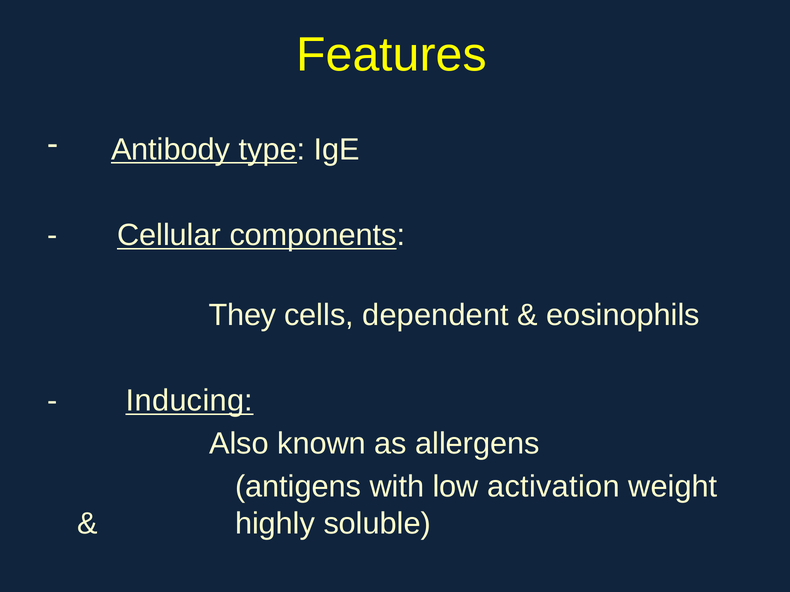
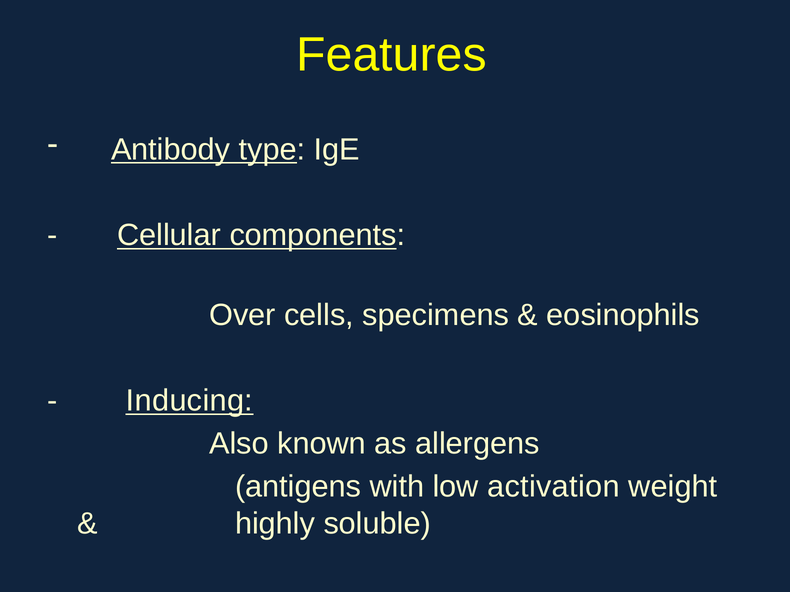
They: They -> Over (242, 315)
dependent: dependent -> specimens (436, 315)
